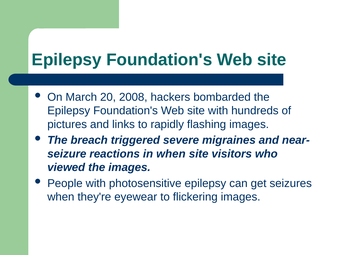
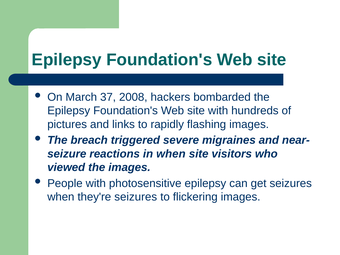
20: 20 -> 37 (108, 97)
they're eyewear: eyewear -> seizures (136, 197)
